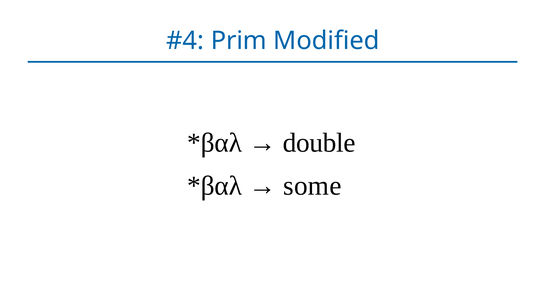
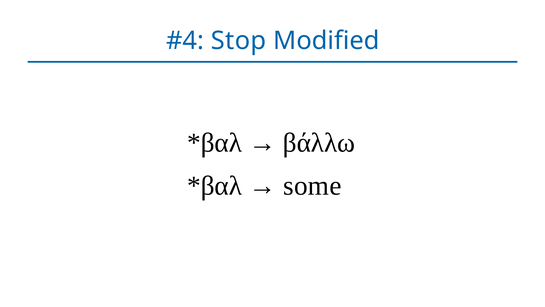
Prim: Prim -> Stop (239, 41)
double: double -> βάλλω (319, 143)
